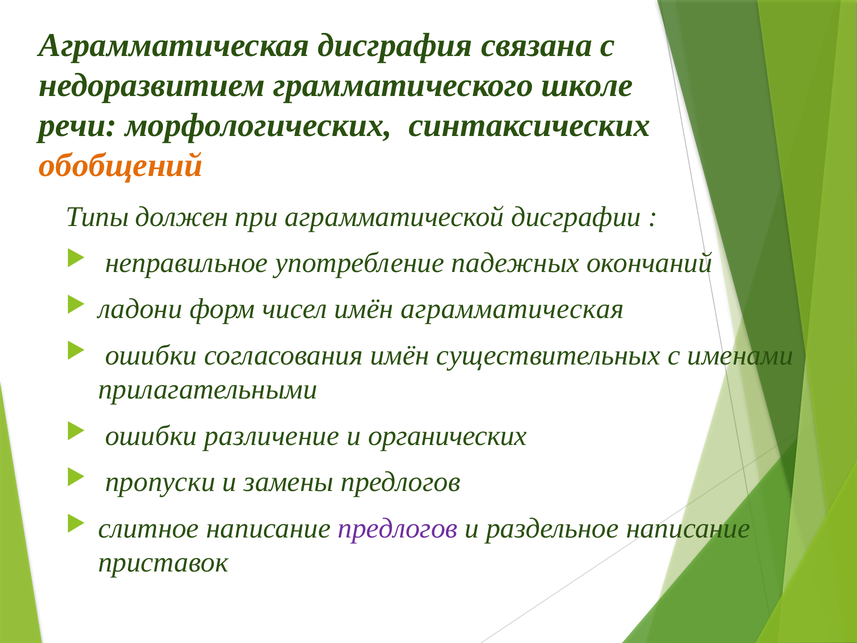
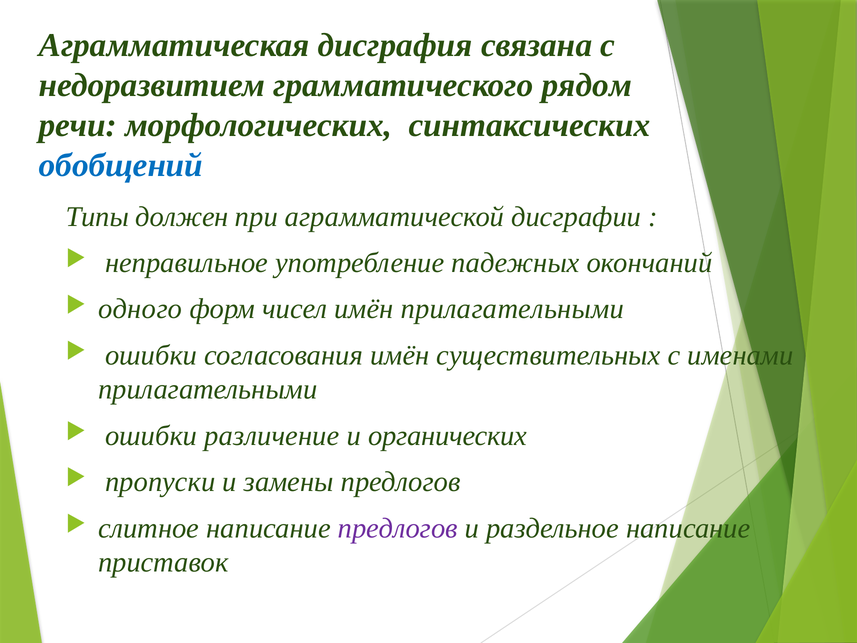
школе: школе -> рядом (587, 85)
обобщений colour: orange -> blue (121, 165)
ладони: ладони -> одного (140, 309)
имён аграмматическая: аграмматическая -> прилагательными (512, 309)
